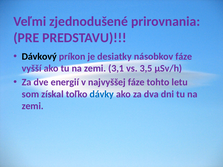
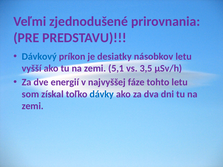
Dávkový colour: black -> blue (39, 57)
násobkov fáze: fáze -> letu (184, 57)
3,1: 3,1 -> 5,1 (116, 68)
